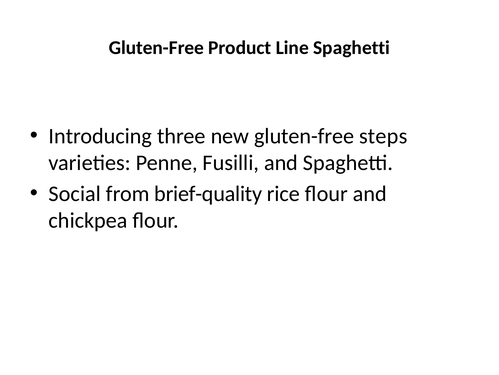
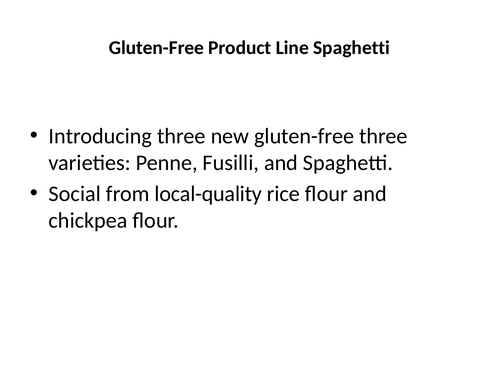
gluten-free steps: steps -> three (383, 136)
brief-quality: brief-quality -> local-quality (208, 193)
